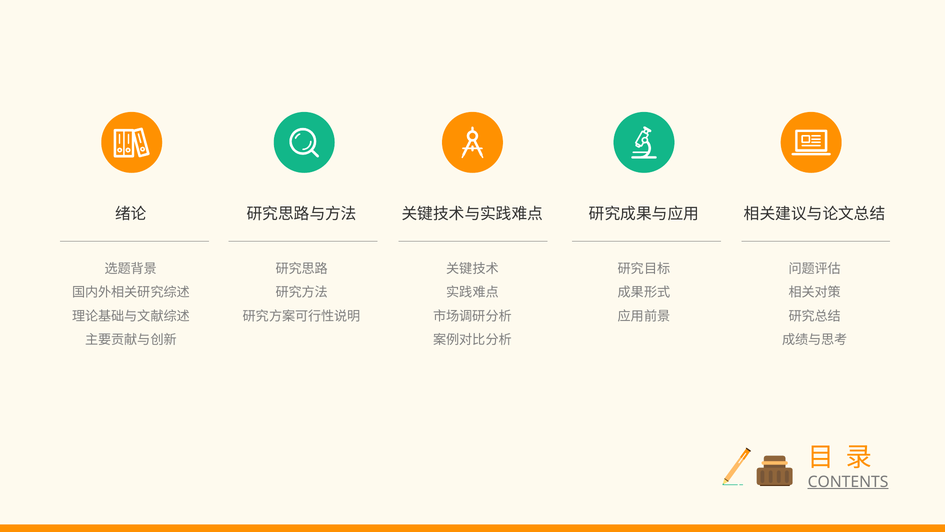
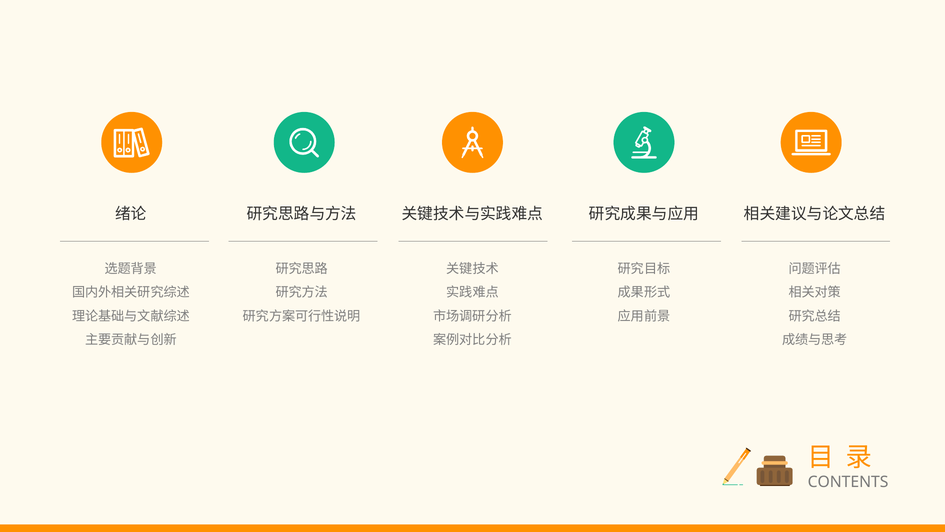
CONTENTS underline: present -> none (848, 482)
